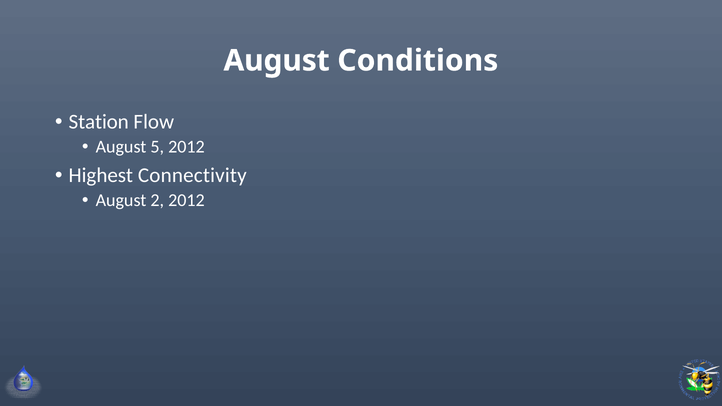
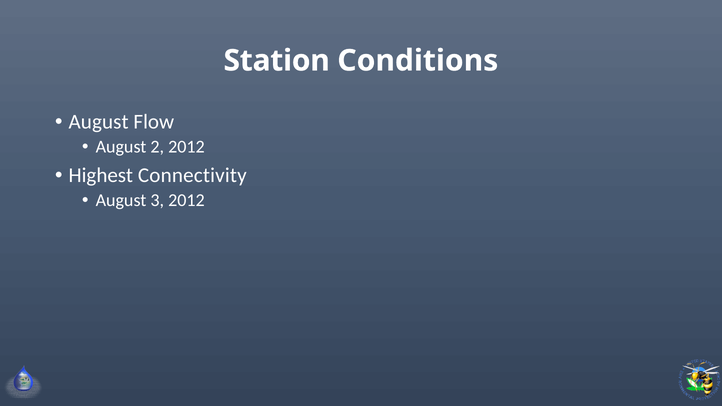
August: August -> Station (277, 61)
Station: Station -> August (99, 122)
5: 5 -> 2 (157, 147)
2: 2 -> 3 (157, 200)
